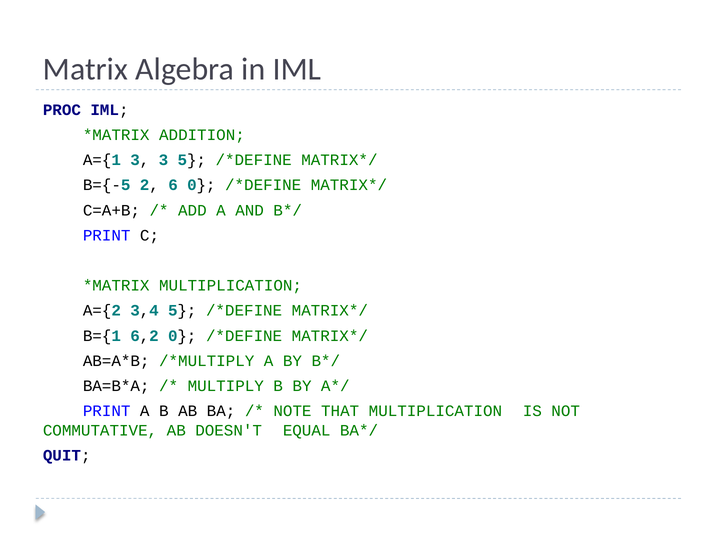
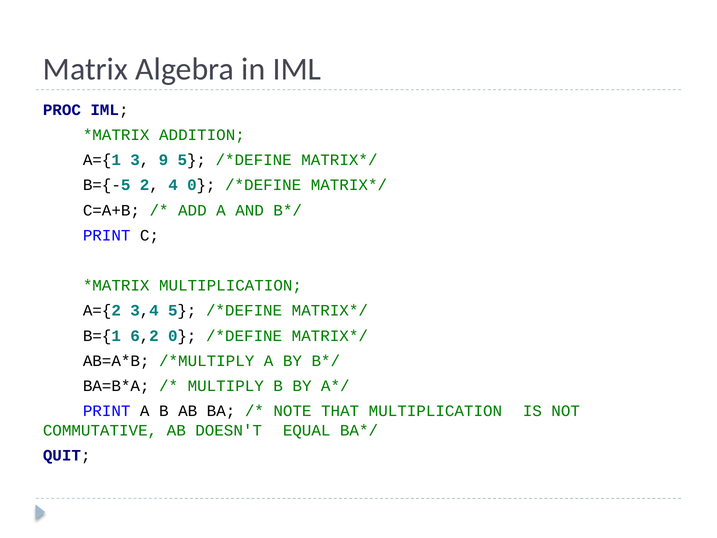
3 3: 3 -> 9 (164, 160)
6: 6 -> 4 (173, 185)
